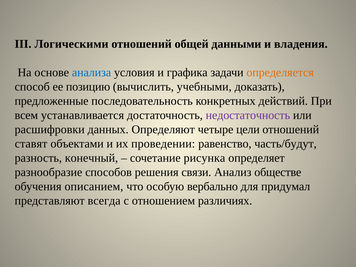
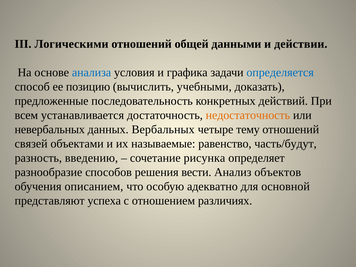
владения: владения -> действии (301, 44)
определяется colour: orange -> blue (280, 72)
недостаточность colour: purple -> orange (248, 115)
расшифровки: расшифровки -> невербальных (50, 129)
Определяют: Определяют -> Вербальных (163, 129)
цели: цели -> тему (248, 129)
ставят: ставят -> связей (31, 144)
проведении: проведении -> называемые (163, 144)
конечный: конечный -> введению (91, 158)
связи: связи -> вести (196, 172)
обществе: обществе -> объектов (278, 172)
вербально: вербально -> адекватно (212, 186)
придумал: придумал -> основной (286, 186)
всегда: всегда -> успеха (104, 201)
